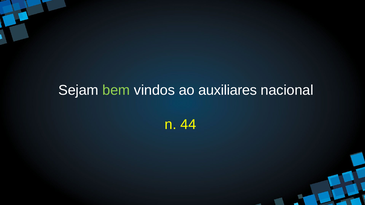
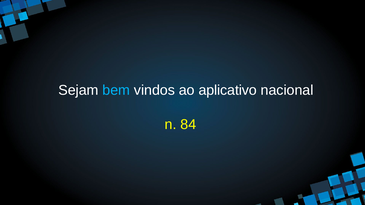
bem colour: light green -> light blue (116, 90)
auxiliares: auxiliares -> aplicativo (228, 90)
44: 44 -> 84 (188, 125)
